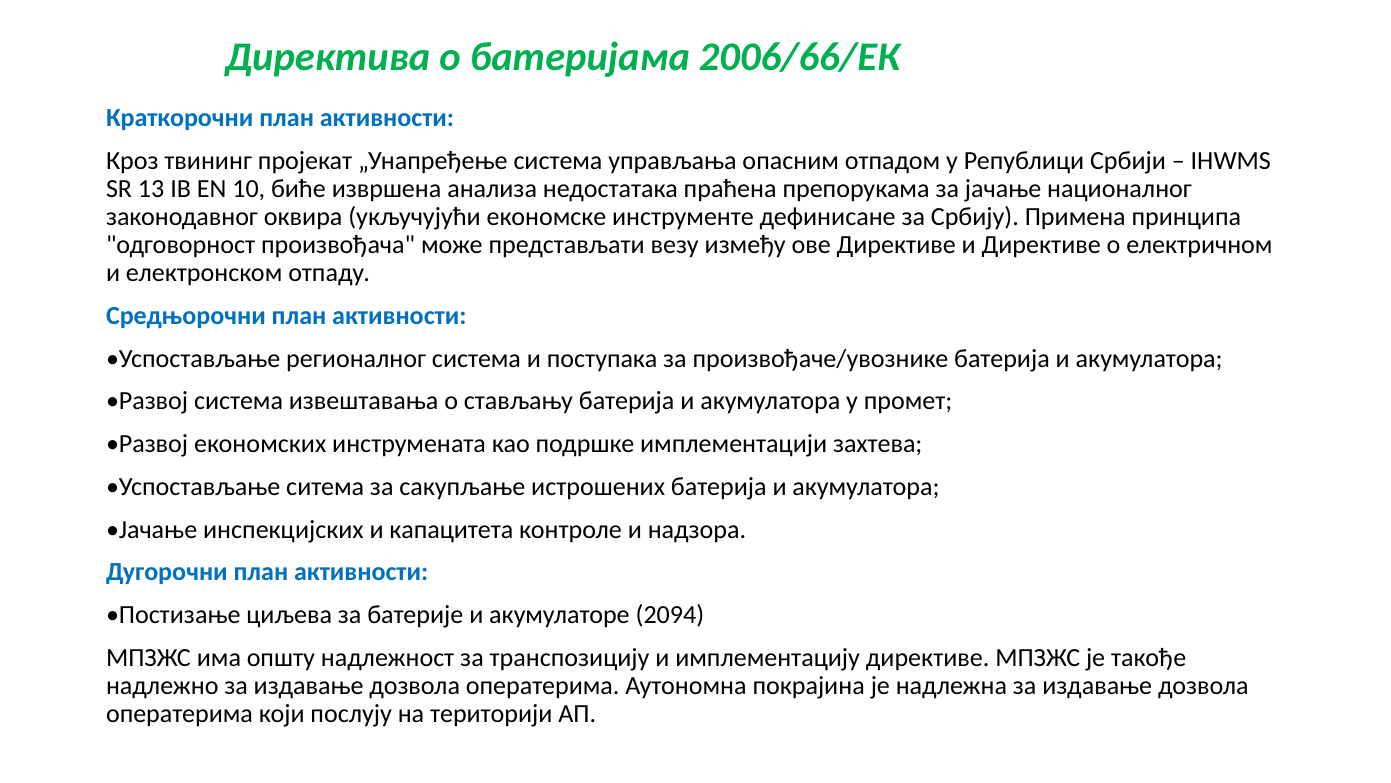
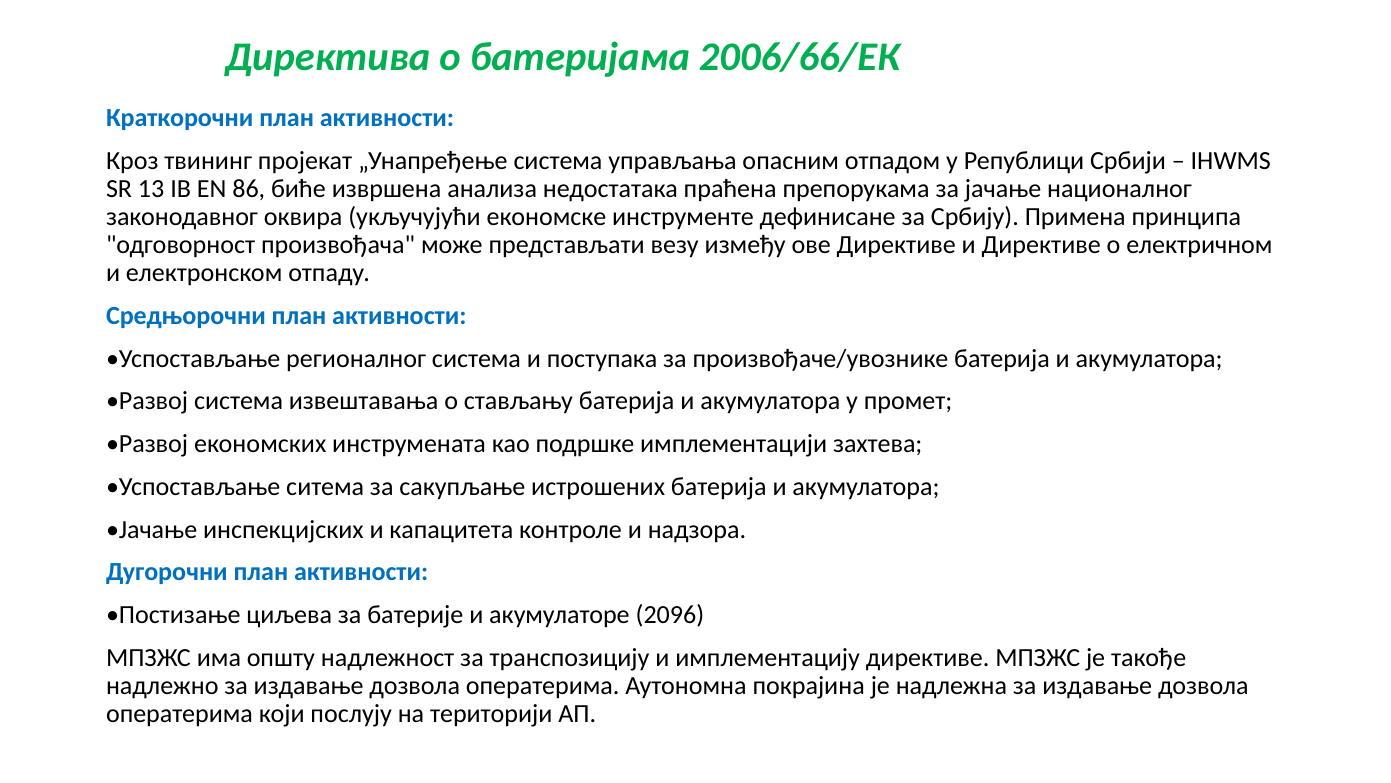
10: 10 -> 86 (249, 188)
2094: 2094 -> 2096 (670, 614)
